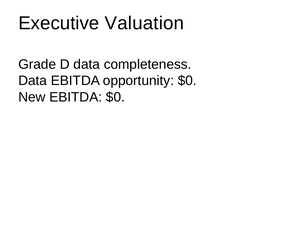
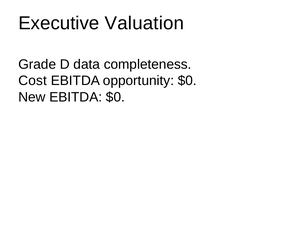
Data: Data -> Cost (33, 80)
